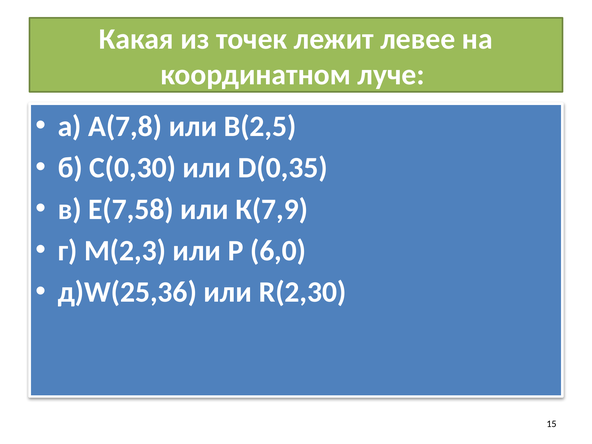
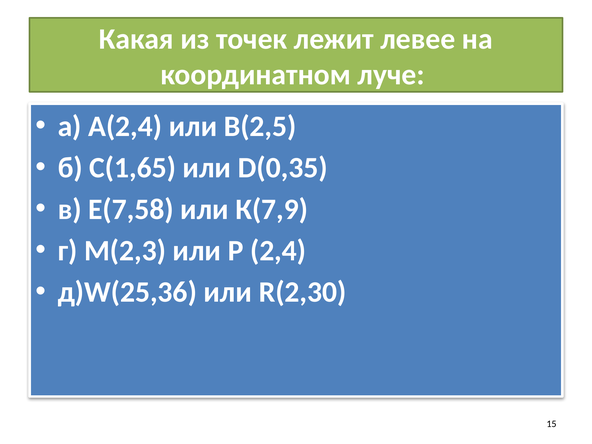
А(7,8: А(7,8 -> А(2,4 (125, 126)
С(0,30: С(0,30 -> С(1,65 (133, 168)
6,0: 6,0 -> 2,4 (278, 251)
